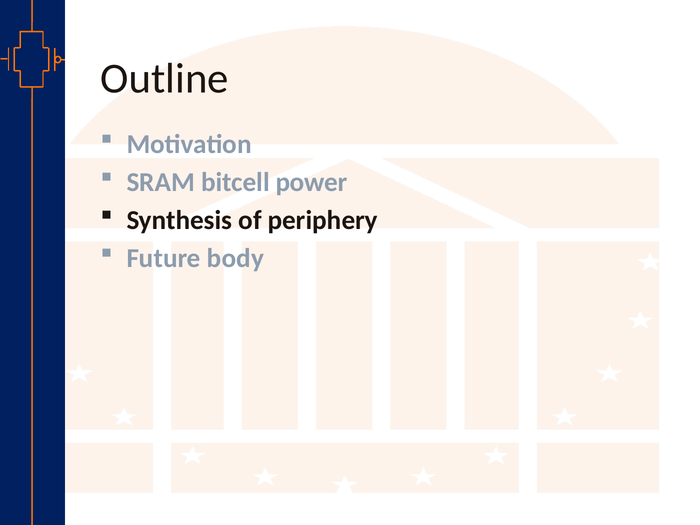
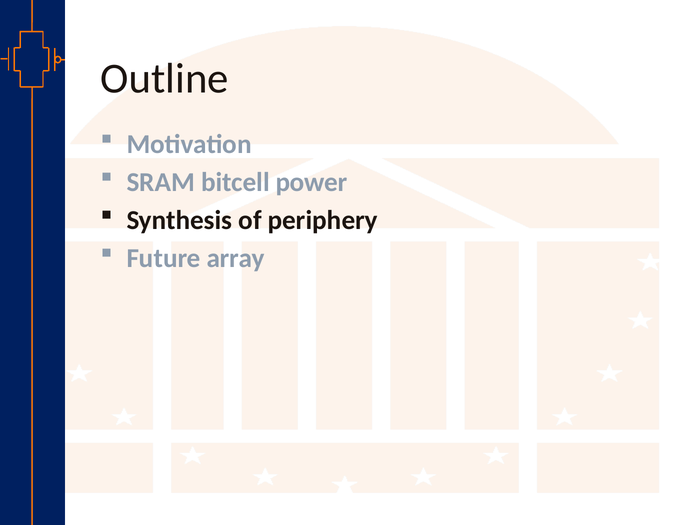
body: body -> array (236, 258)
